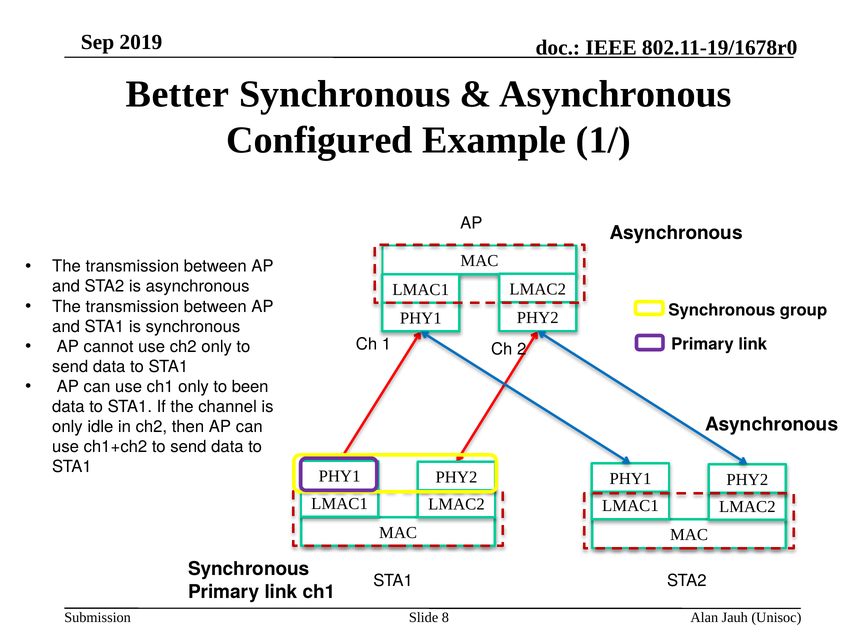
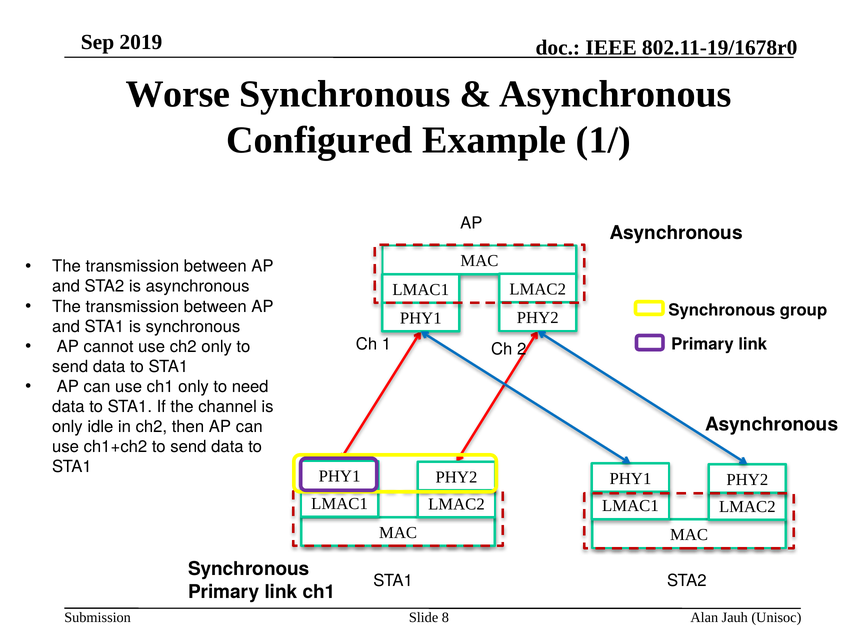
Better: Better -> Worse (178, 94)
been: been -> need (250, 386)
